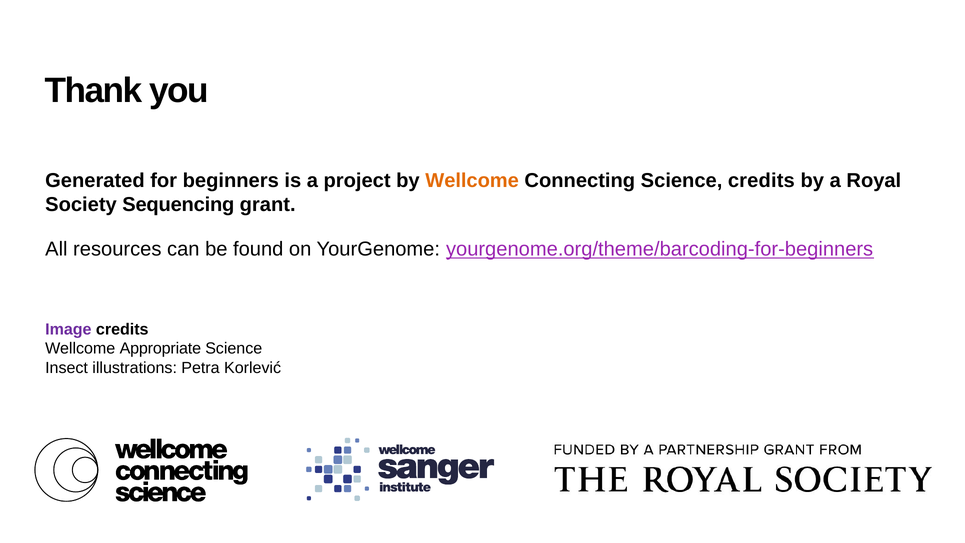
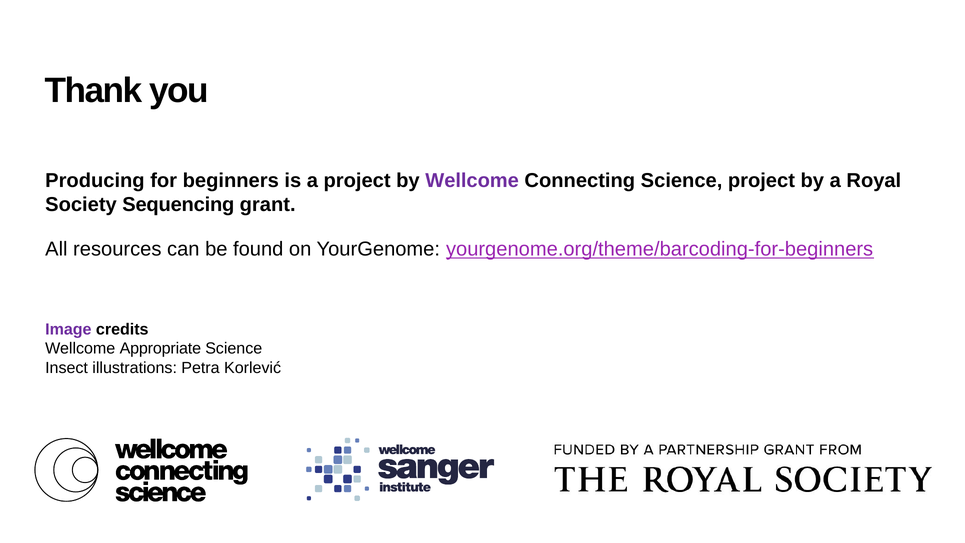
Generated: Generated -> Producing (95, 181)
Wellcome colour: orange -> purple (472, 181)
Science credits: credits -> project (761, 181)
